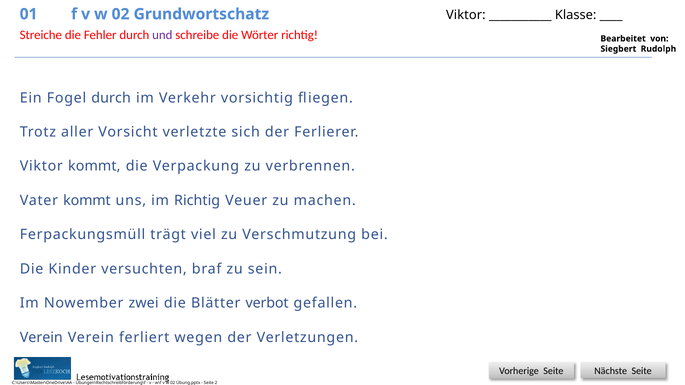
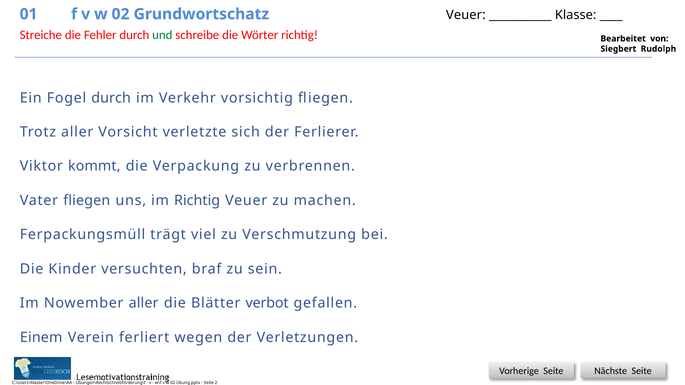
Grundwortschatz Viktor: Viktor -> Veuer (466, 15)
und colour: purple -> green (162, 35)
Vater kommt: kommt -> fliegen (87, 201)
Nowember zwei: zwei -> aller (144, 303)
Verein: Verein -> Einem (41, 338)
